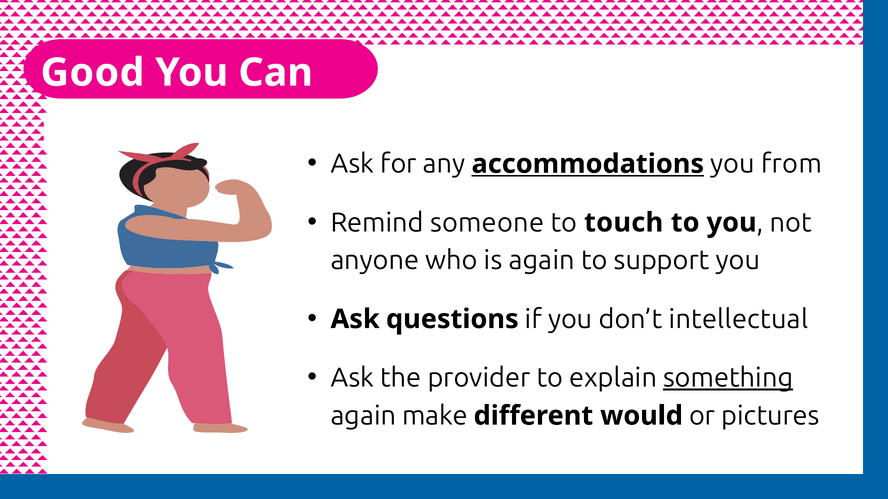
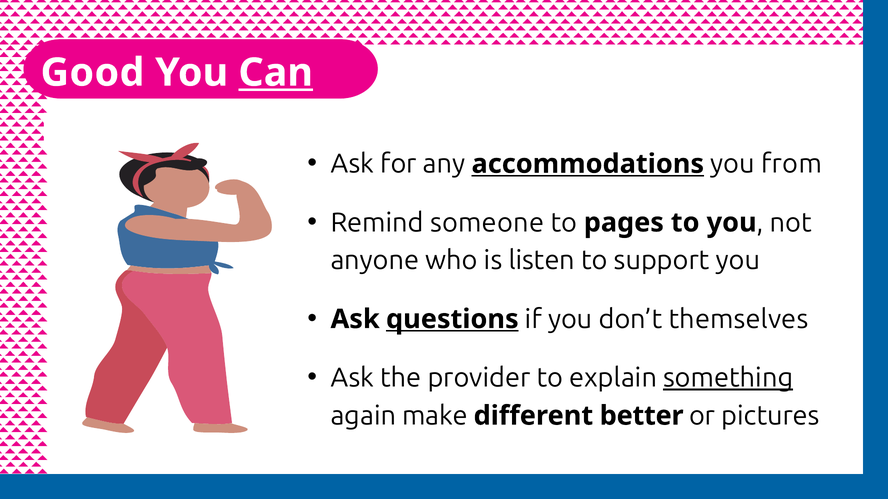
Can underline: none -> present (276, 73)
touch: touch -> pages (624, 223)
is again: again -> listen (542, 261)
questions underline: none -> present (452, 319)
intellectual: intellectual -> themselves (738, 319)
would: would -> better (642, 416)
